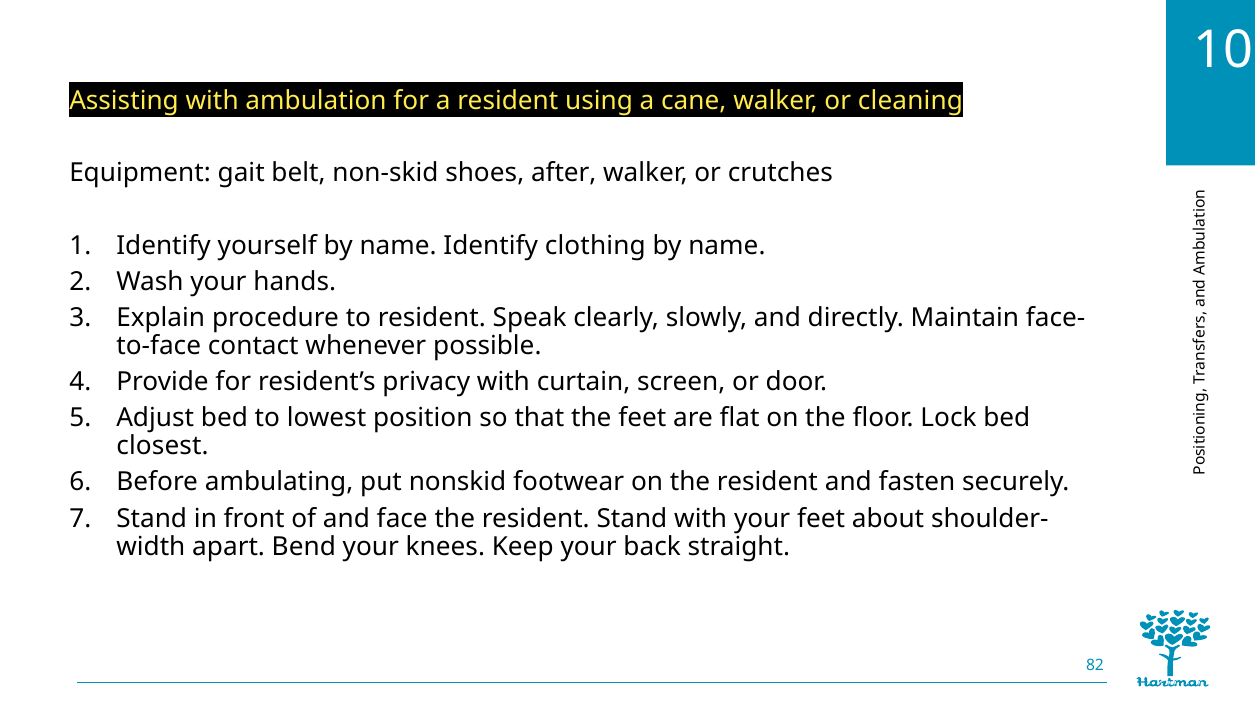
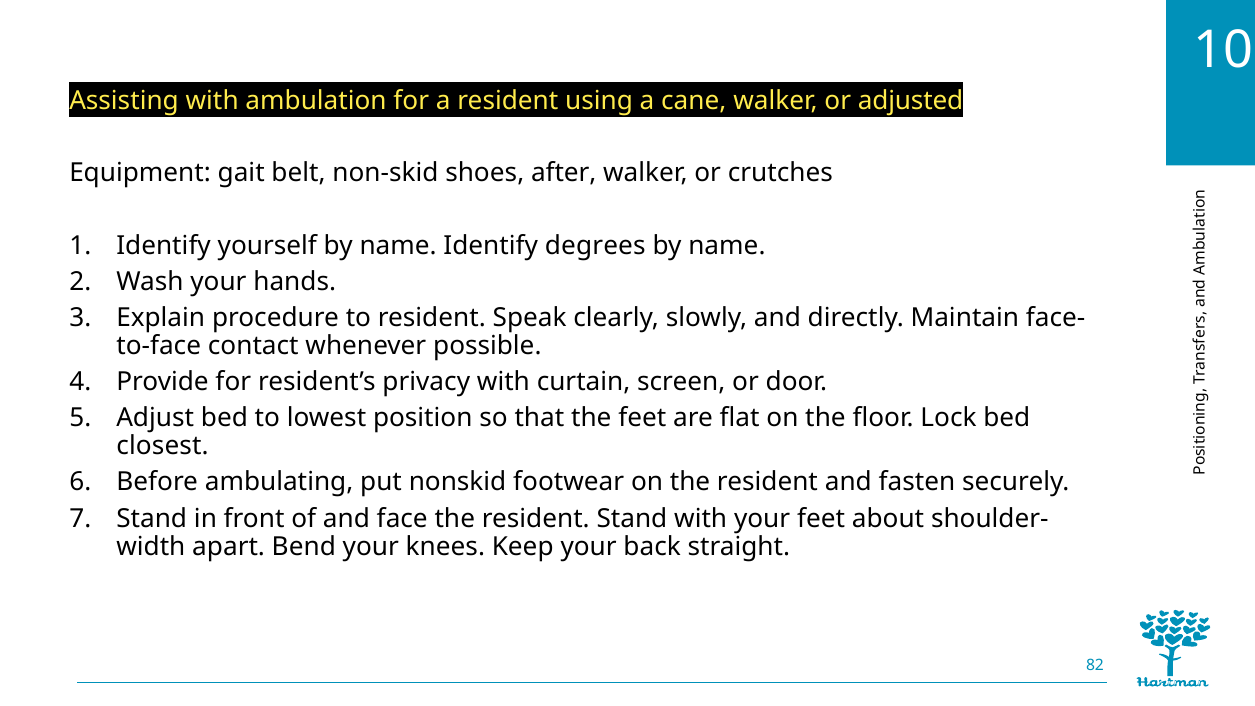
cleaning: cleaning -> adjusted (911, 101)
clothing: clothing -> degrees (595, 245)
